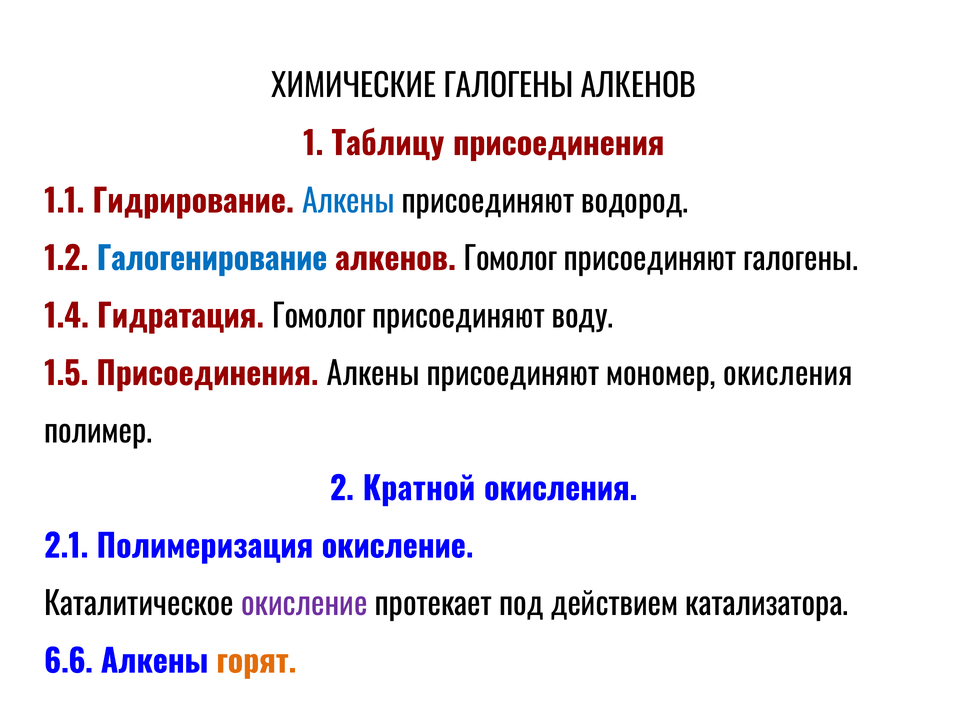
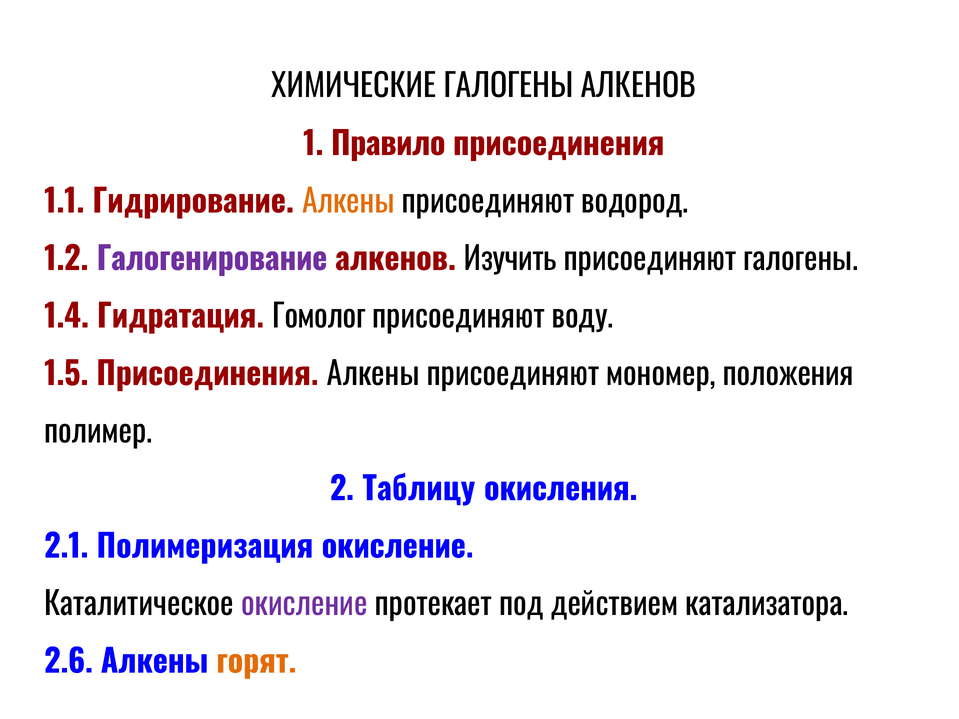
Таблицу: Таблицу -> Правило (388, 145)
Алкены colour: blue -> orange (348, 202)
Галогенирование colour: blue -> purple (212, 260)
алкенов Гомолог: Гомолог -> Изучить (510, 260)
мономер окисления: окисления -> положения (788, 375)
Кратной: Кратной -> Таблицу (419, 490)
6.6: 6.6 -> 2.6 (69, 662)
